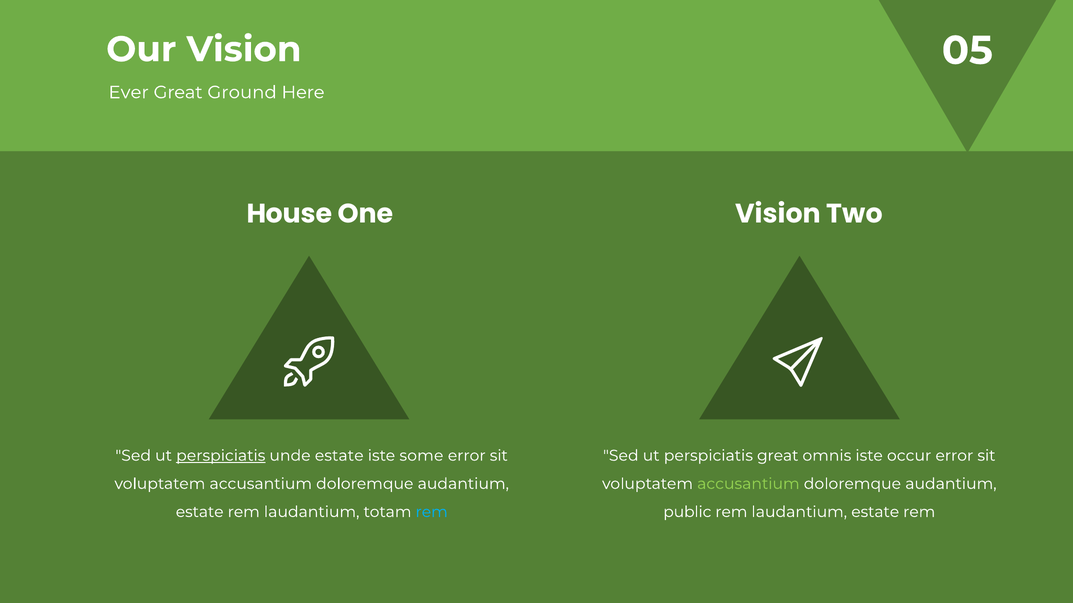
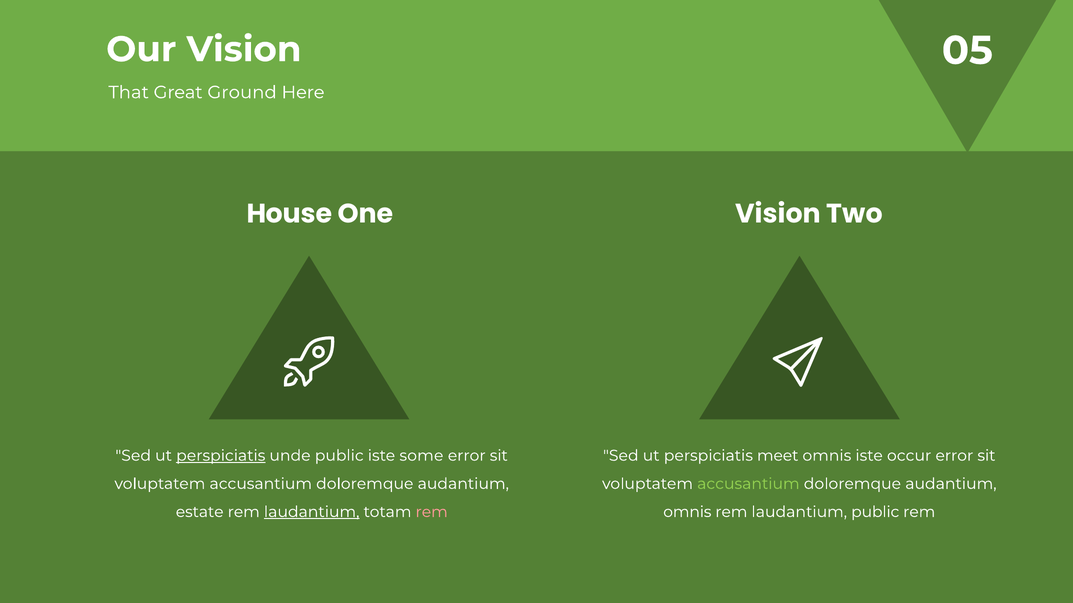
Ever: Ever -> That (129, 92)
unde estate: estate -> public (339, 456)
perspiciatis great: great -> meet (778, 456)
laudantium underline: none -> present (312, 512)
rem colour: light blue -> pink (432, 512)
public: public -> omnis (687, 512)
laudantium estate: estate -> public (875, 512)
